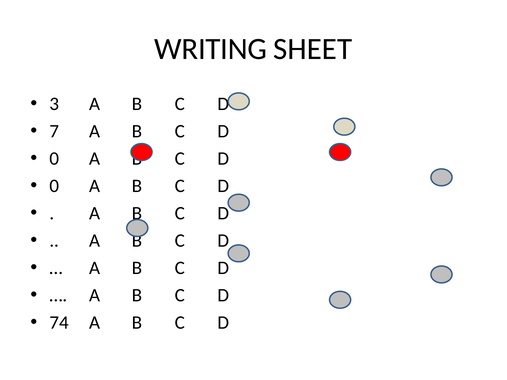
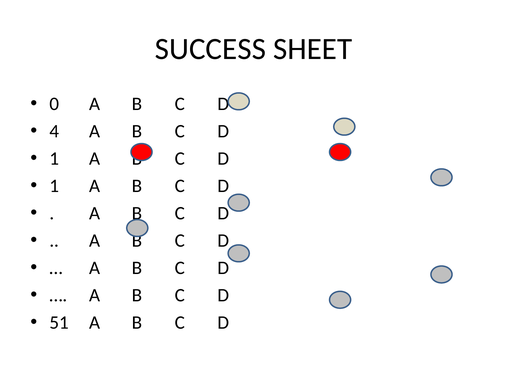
WRITING: WRITING -> SUCCESS (210, 49)
3: 3 -> 0 (54, 104)
7: 7 -> 4 (54, 131)
0: 0 -> 1 (54, 159)
0: 0 -> 1 (54, 186)
74: 74 -> 51 (59, 323)
